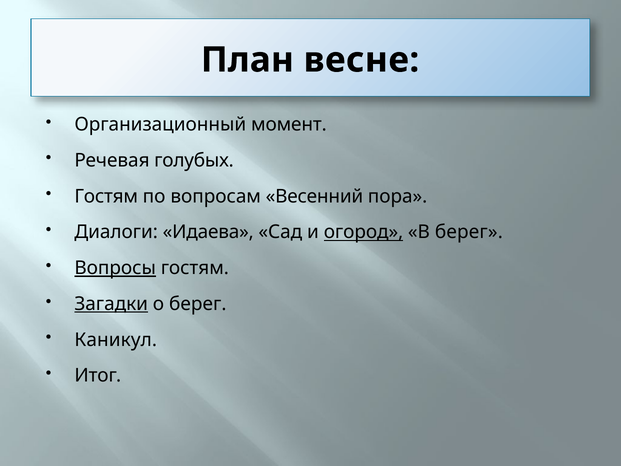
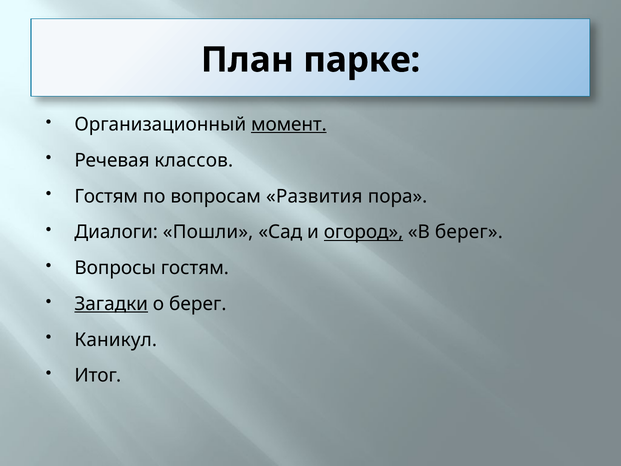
весне: весне -> парке (362, 60)
момент underline: none -> present (289, 124)
голубых: голубых -> классов (194, 160)
Весенний: Весенний -> Развития (314, 196)
Идаева: Идаева -> Пошли (208, 232)
Вопросы underline: present -> none (115, 268)
